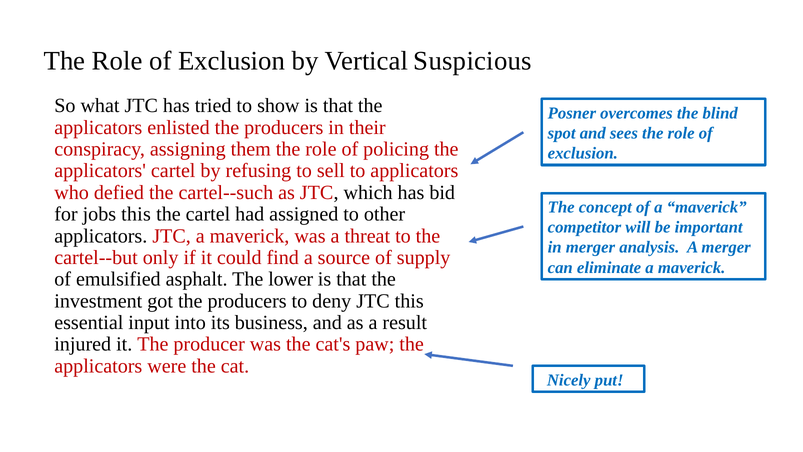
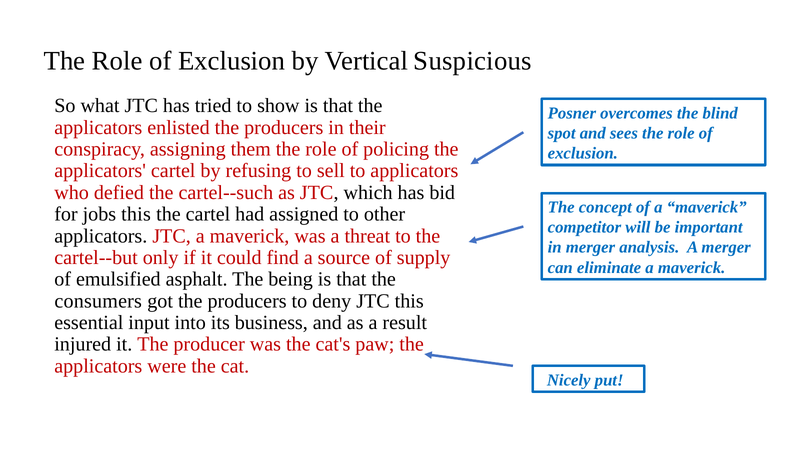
lower: lower -> being (291, 279)
investment: investment -> consumers (98, 301)
